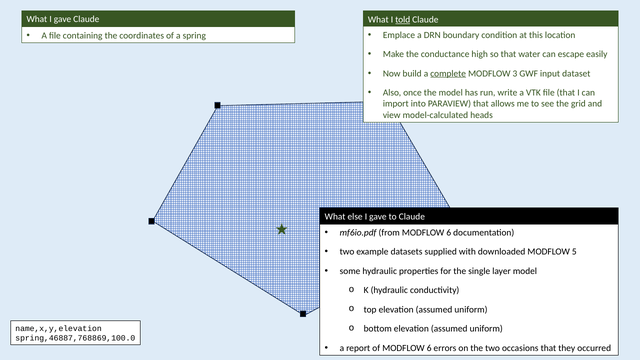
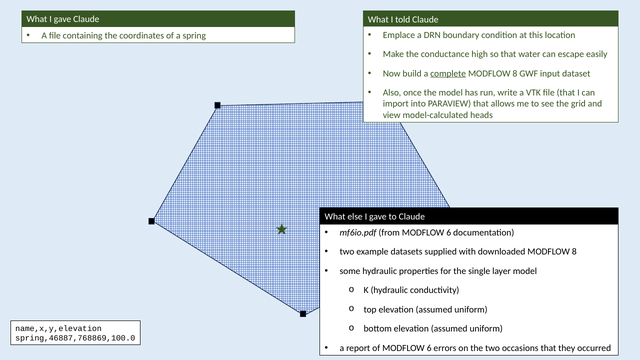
told underline: present -> none (403, 20)
3: 3 -> 8 (515, 73)
downloaded MODFLOW 5: 5 -> 8 (574, 252)
